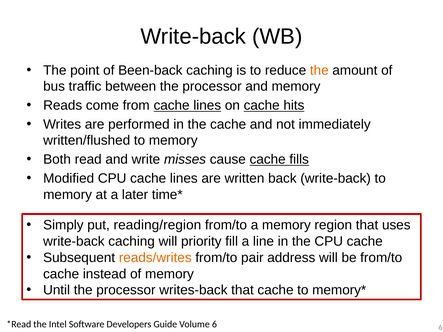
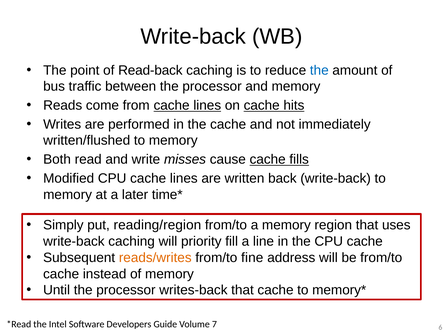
Been-back: Been-back -> Read-back (150, 70)
the colour: orange -> blue (319, 70)
pair: pair -> fine (252, 258)
Volume 6: 6 -> 7 (214, 325)
